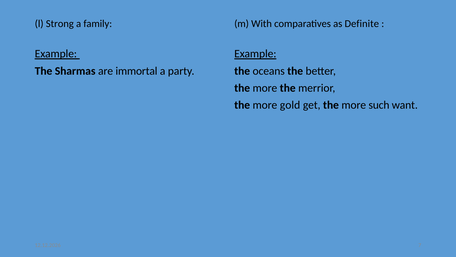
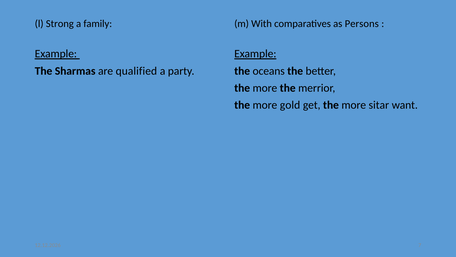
Definite: Definite -> Persons (362, 24)
immortal: immortal -> qualified (136, 71)
such: such -> sitar (379, 105)
